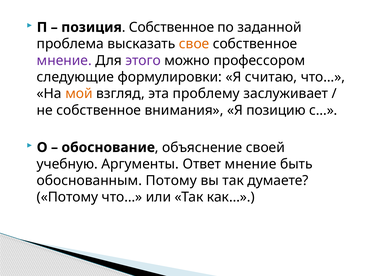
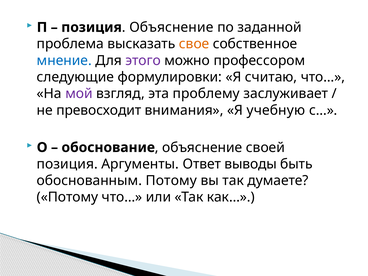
Собственное: Собственное -> Объяснение (171, 27)
мнение colour: purple -> blue (64, 60)
мой colour: orange -> purple (79, 94)
не собственное: собственное -> превосходит (99, 110)
позицию: позицию -> учебную (276, 110)
учебную: учебную -> позиция (67, 164)
Ответ мнение: мнение -> выводы (251, 164)
